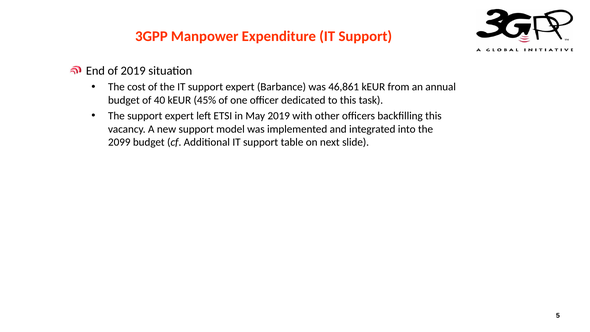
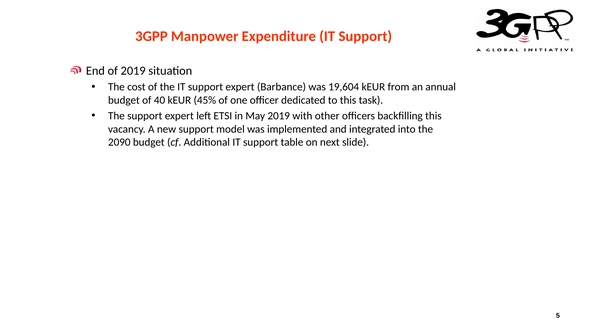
46,861: 46,861 -> 19,604 (344, 87)
2099: 2099 -> 2090 (119, 142)
